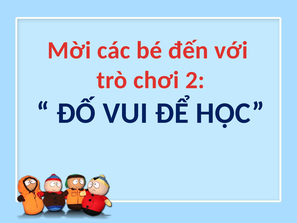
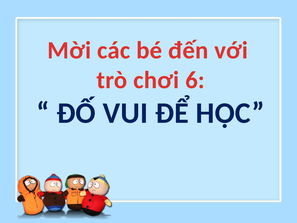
2: 2 -> 6 (195, 80)
